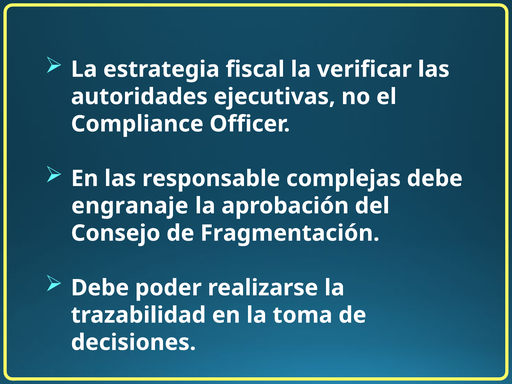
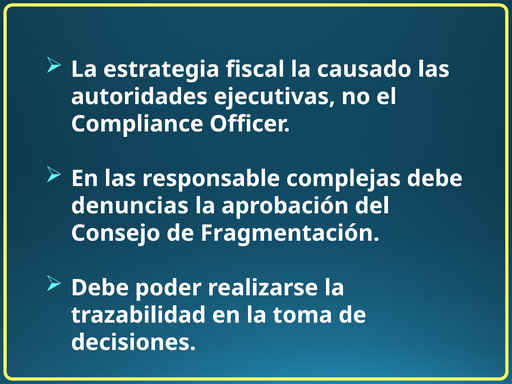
verificar: verificar -> causado (364, 69)
engranaje: engranaje -> denuncias (130, 206)
